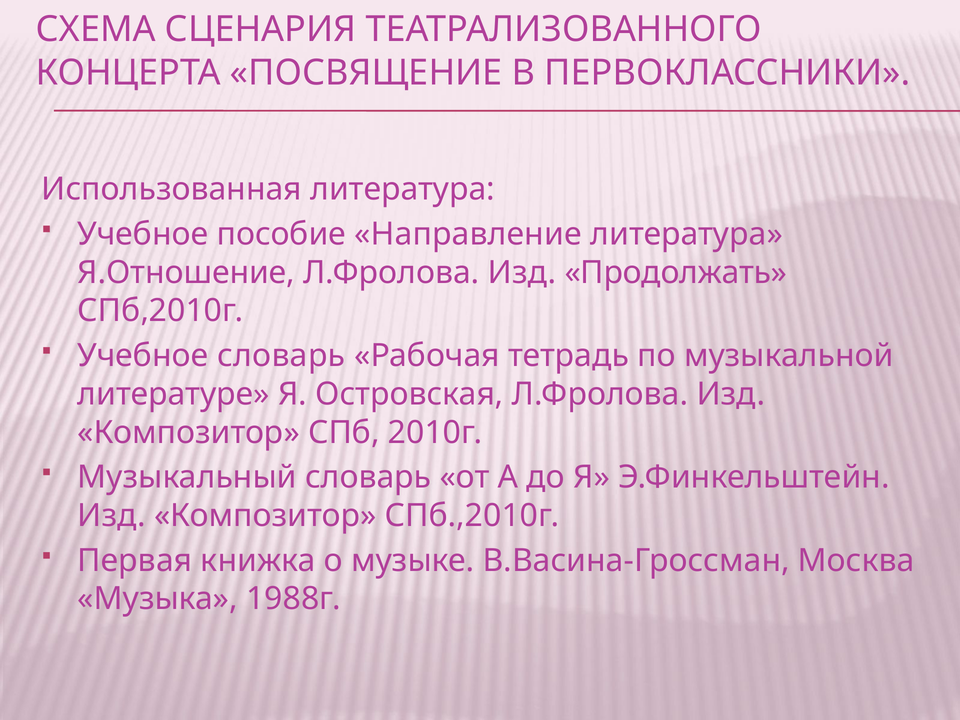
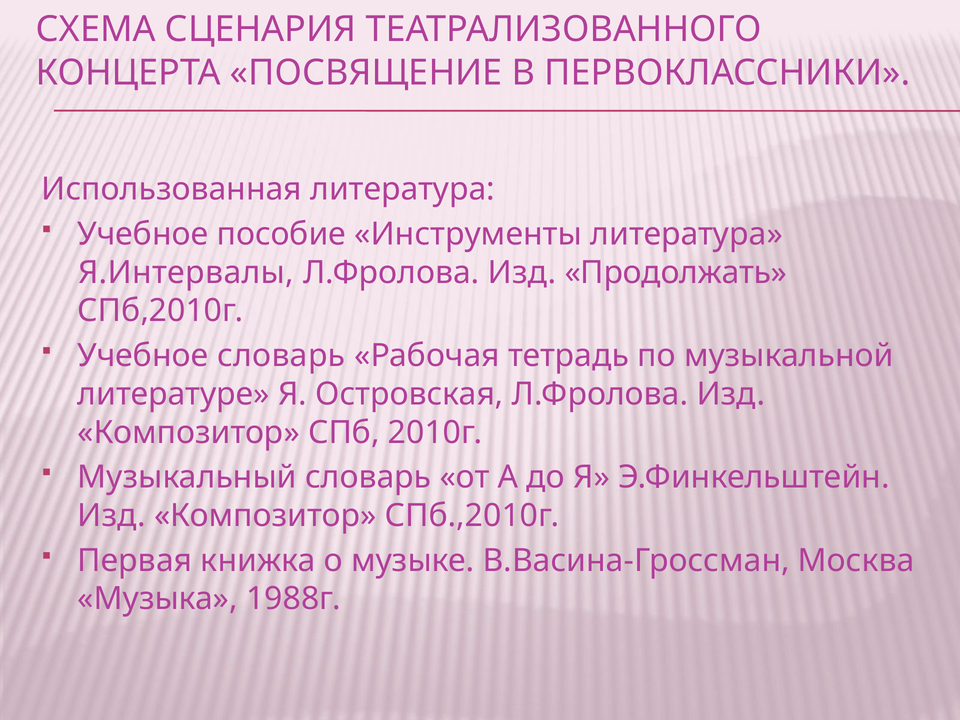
Направление: Направление -> Инструменты (468, 234)
Я.Отношение: Я.Отношение -> Я.Интервалы (186, 273)
